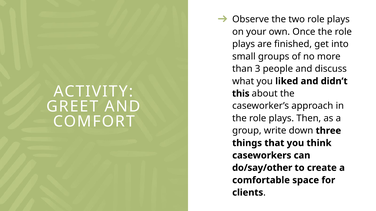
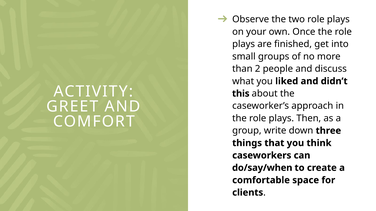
3: 3 -> 2 (258, 69)
do/say/other: do/say/other -> do/say/when (262, 168)
